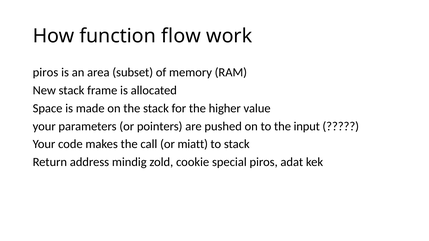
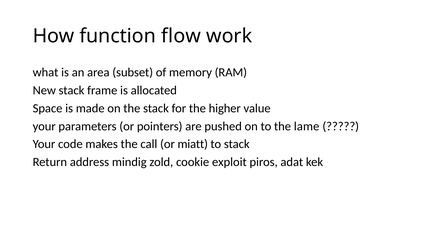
piros: piros -> what (46, 73)
input: input -> lame (307, 126)
special: special -> exploit (229, 162)
